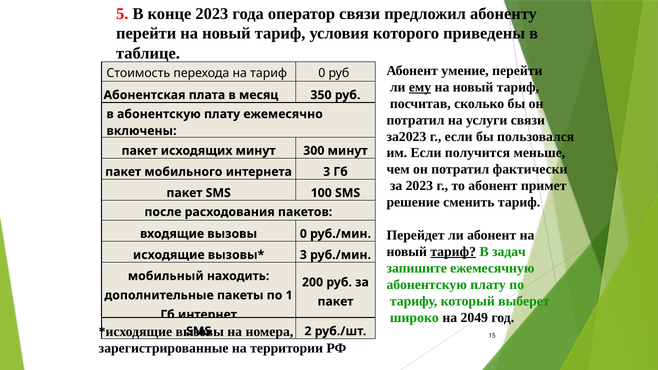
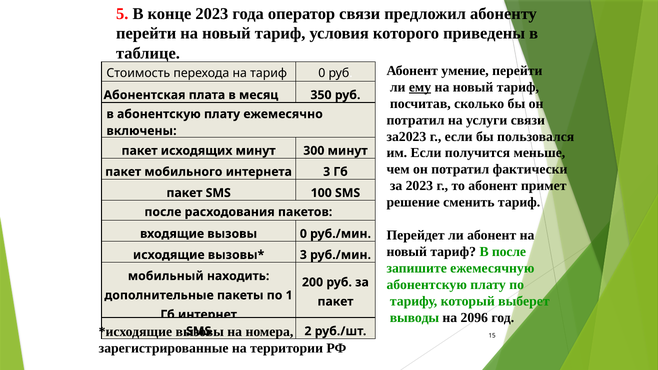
тариф underline: present -> none (453, 252)
В задач: задач -> после (509, 252)
широко: широко -> выводы (414, 318)
2049: 2049 -> 2096 (474, 318)
